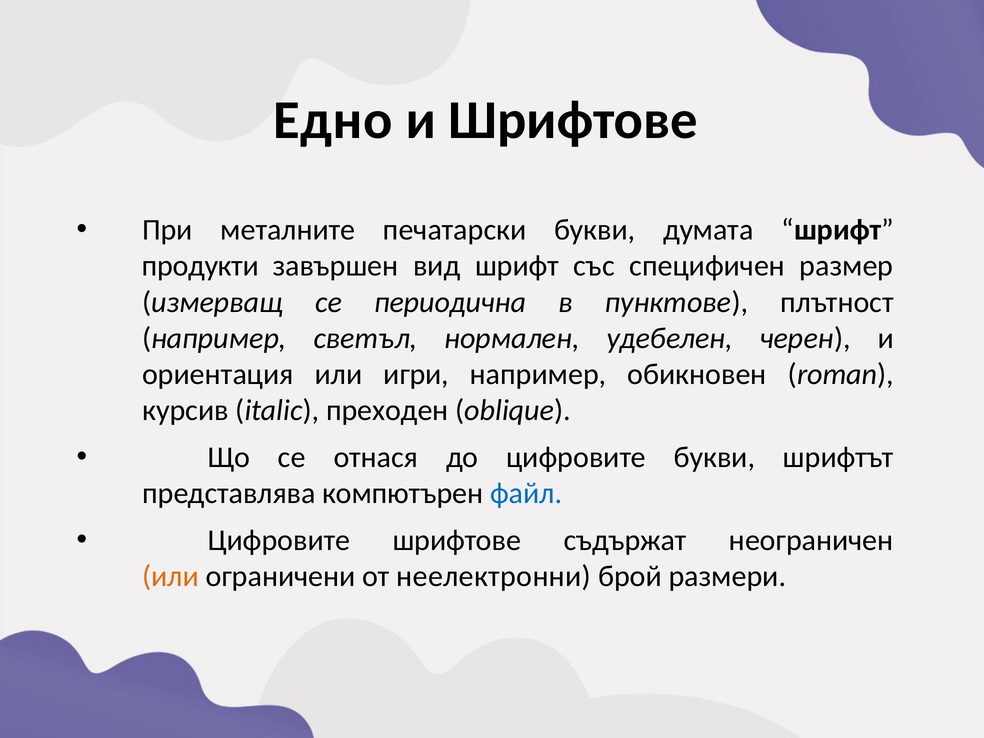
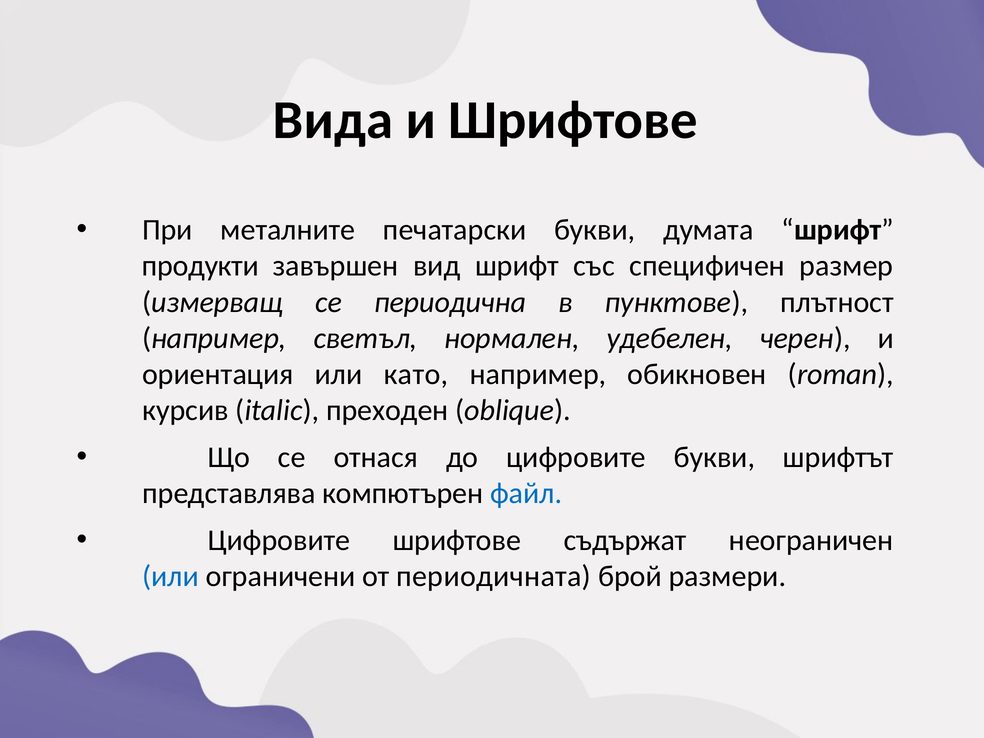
Едно: Едно -> Вида (333, 120)
игри: игри -> като (416, 374)
или colour: orange -> blue (171, 576)
неелектронни: неелектронни -> периодичната (494, 576)
